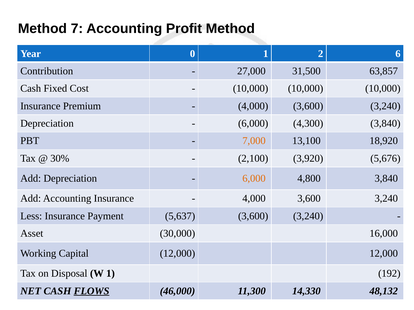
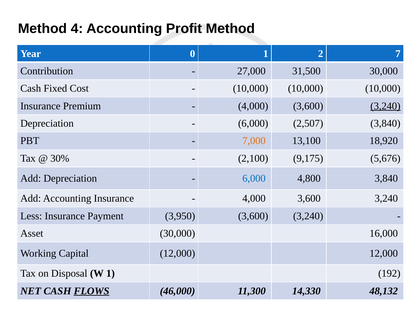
7: 7 -> 4 (77, 29)
6: 6 -> 7 (398, 54)
31,500 63,857: 63,857 -> 30,000 (384, 71)
3,240 underline: none -> present (385, 106)
4,300: 4,300 -> 2,507 (308, 124)
3,920: 3,920 -> 9,175 (308, 159)
6,000 colour: orange -> blue (254, 179)
5,637: 5,637 -> 3,950 (180, 216)
